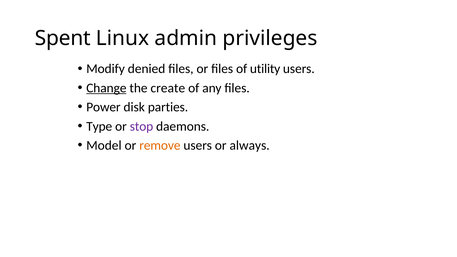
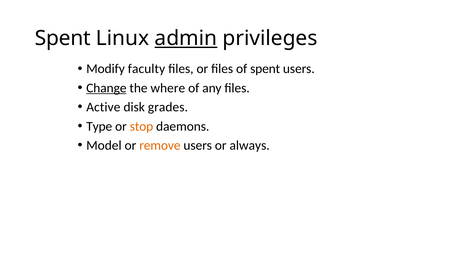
admin underline: none -> present (186, 38)
denied: denied -> faculty (147, 69)
of utility: utility -> spent (265, 69)
create: create -> where (168, 88)
Power: Power -> Active (103, 107)
parties: parties -> grades (168, 107)
stop colour: purple -> orange (142, 126)
